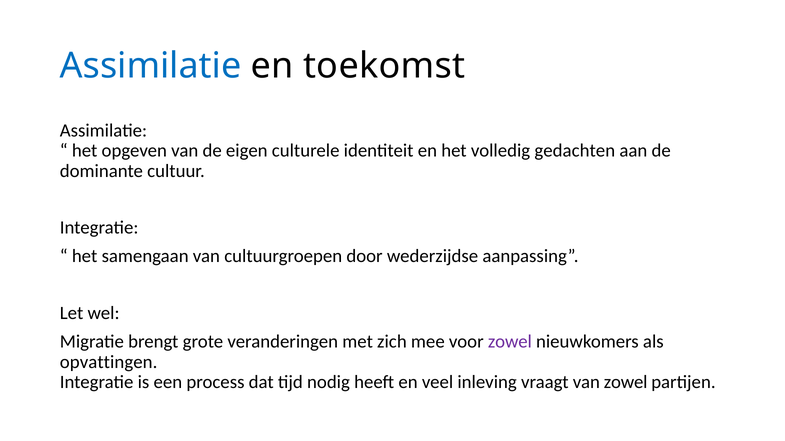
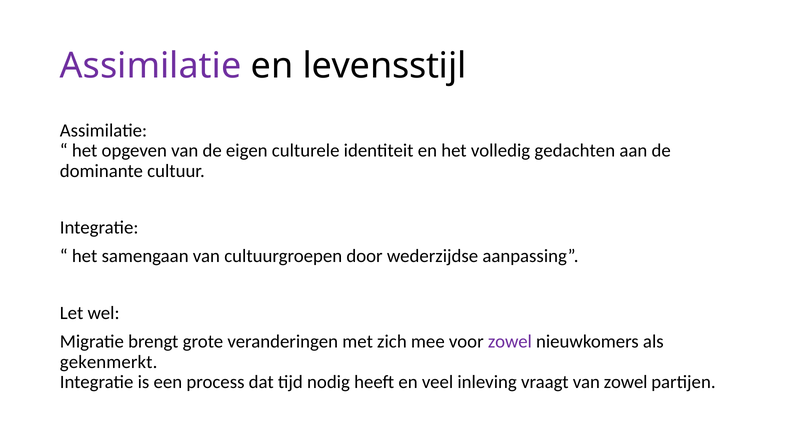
Assimilatie colour: blue -> purple (151, 66)
toekomst: toekomst -> levensstijl (385, 66)
opvattingen: opvattingen -> gekenmerkt (109, 362)
